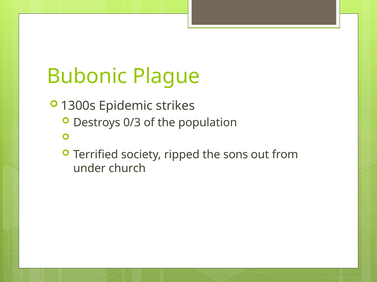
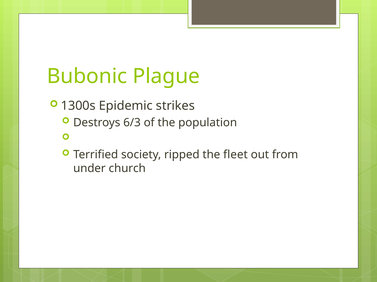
0/3: 0/3 -> 6/3 (132, 123)
sons: sons -> fleet (235, 155)
